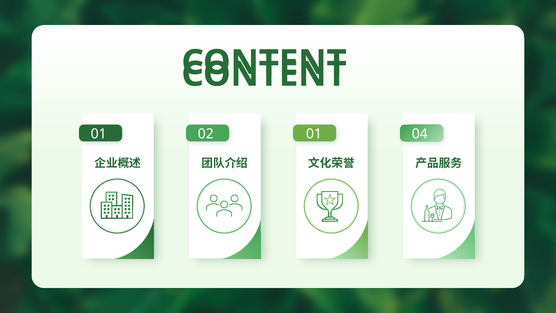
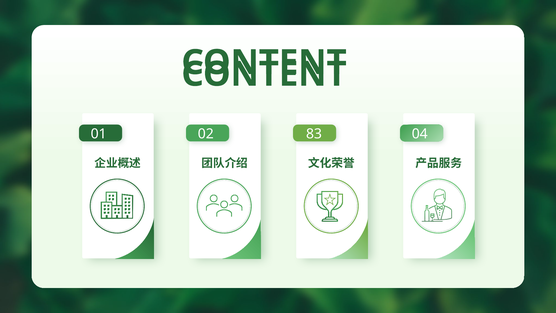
02 01: 01 -> 83 (314, 134)
